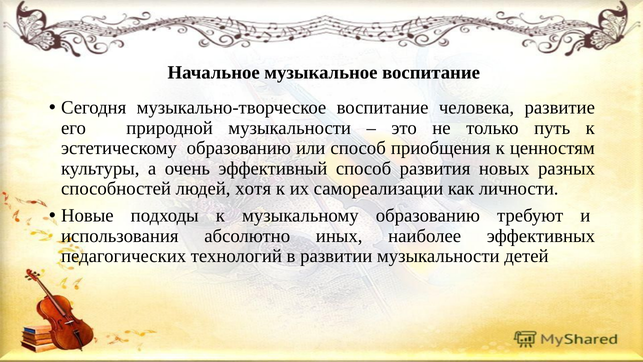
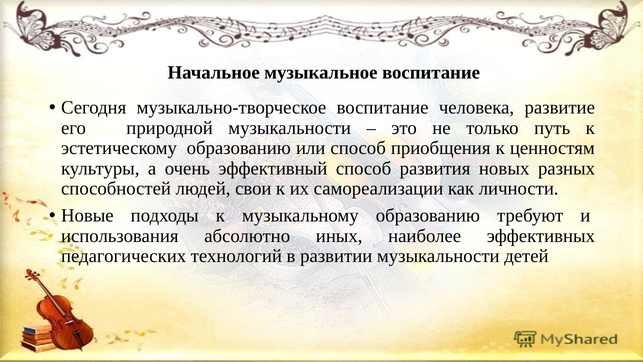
хотя: хотя -> свои (253, 189)
